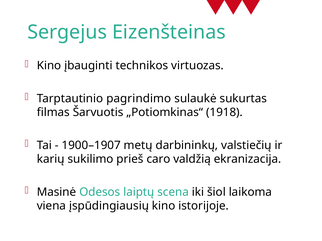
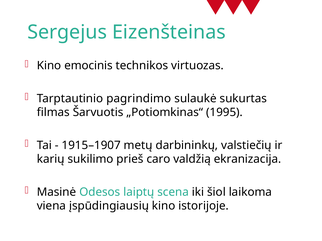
įbauginti: įbauginti -> emocinis (88, 66)
1918: 1918 -> 1995 (224, 113)
1900–1907: 1900–1907 -> 1915–1907 (91, 146)
